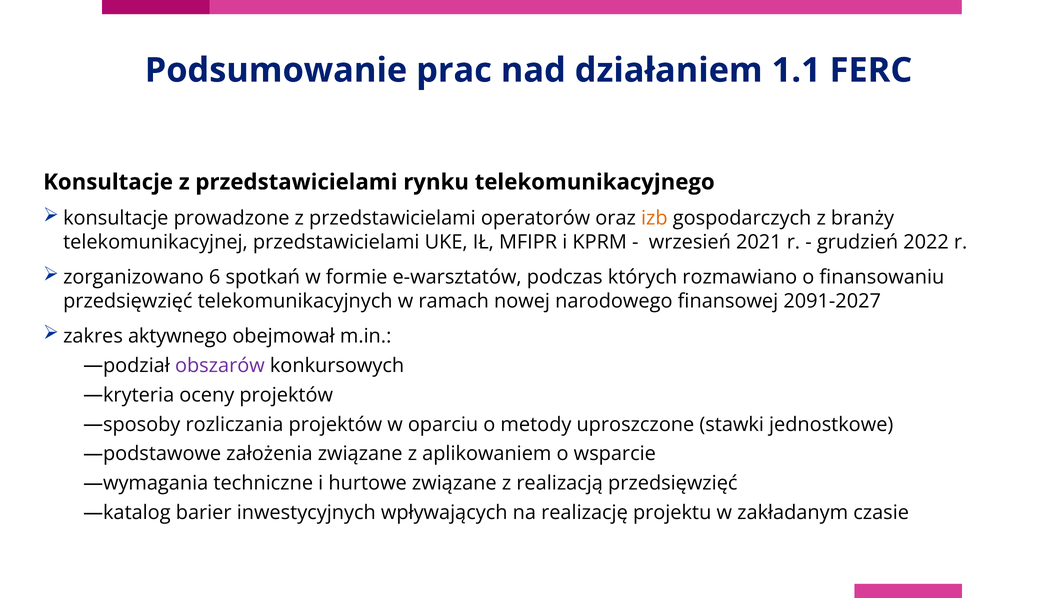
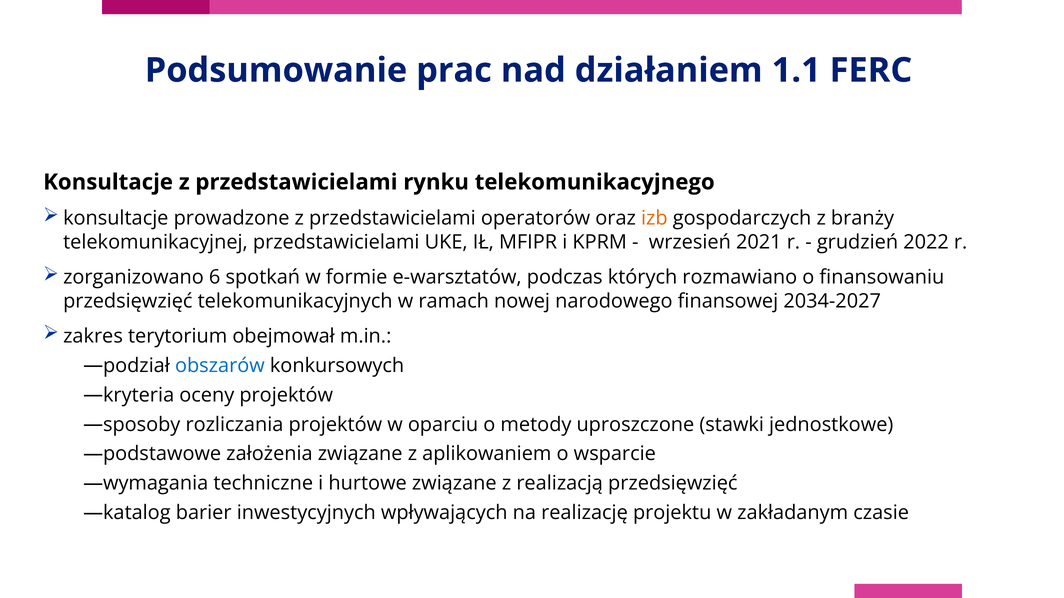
2091-2027: 2091-2027 -> 2034-2027 (832, 301)
aktywnego: aktywnego -> terytorium (178, 336)
obszarów colour: purple -> blue (220, 366)
